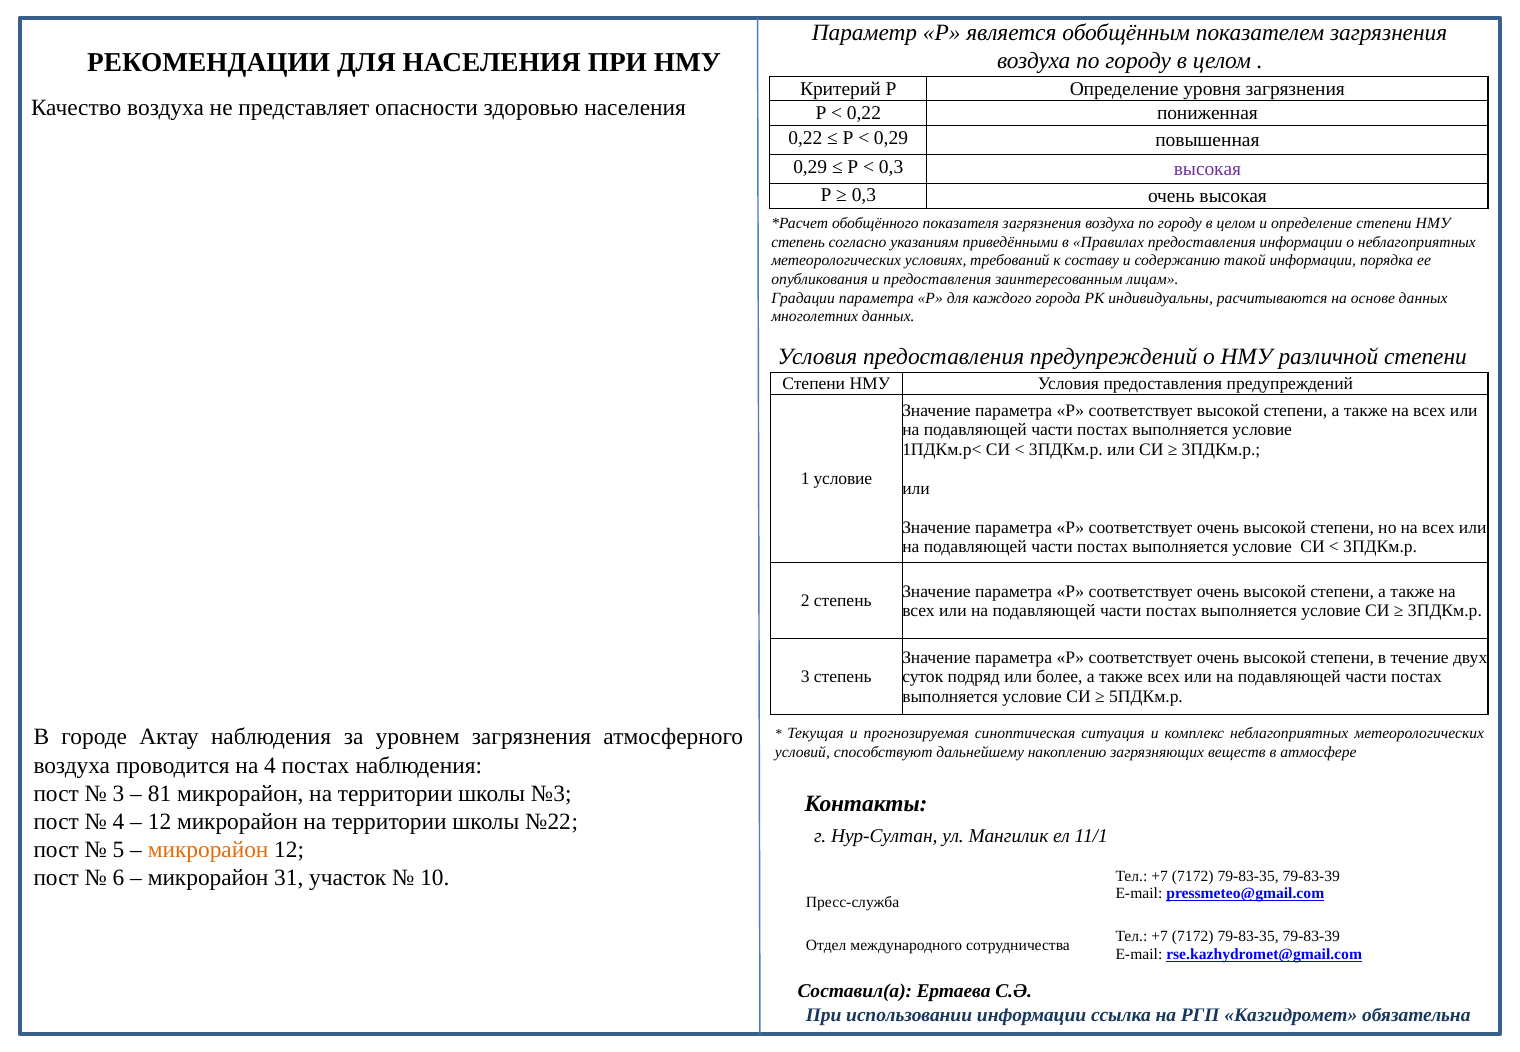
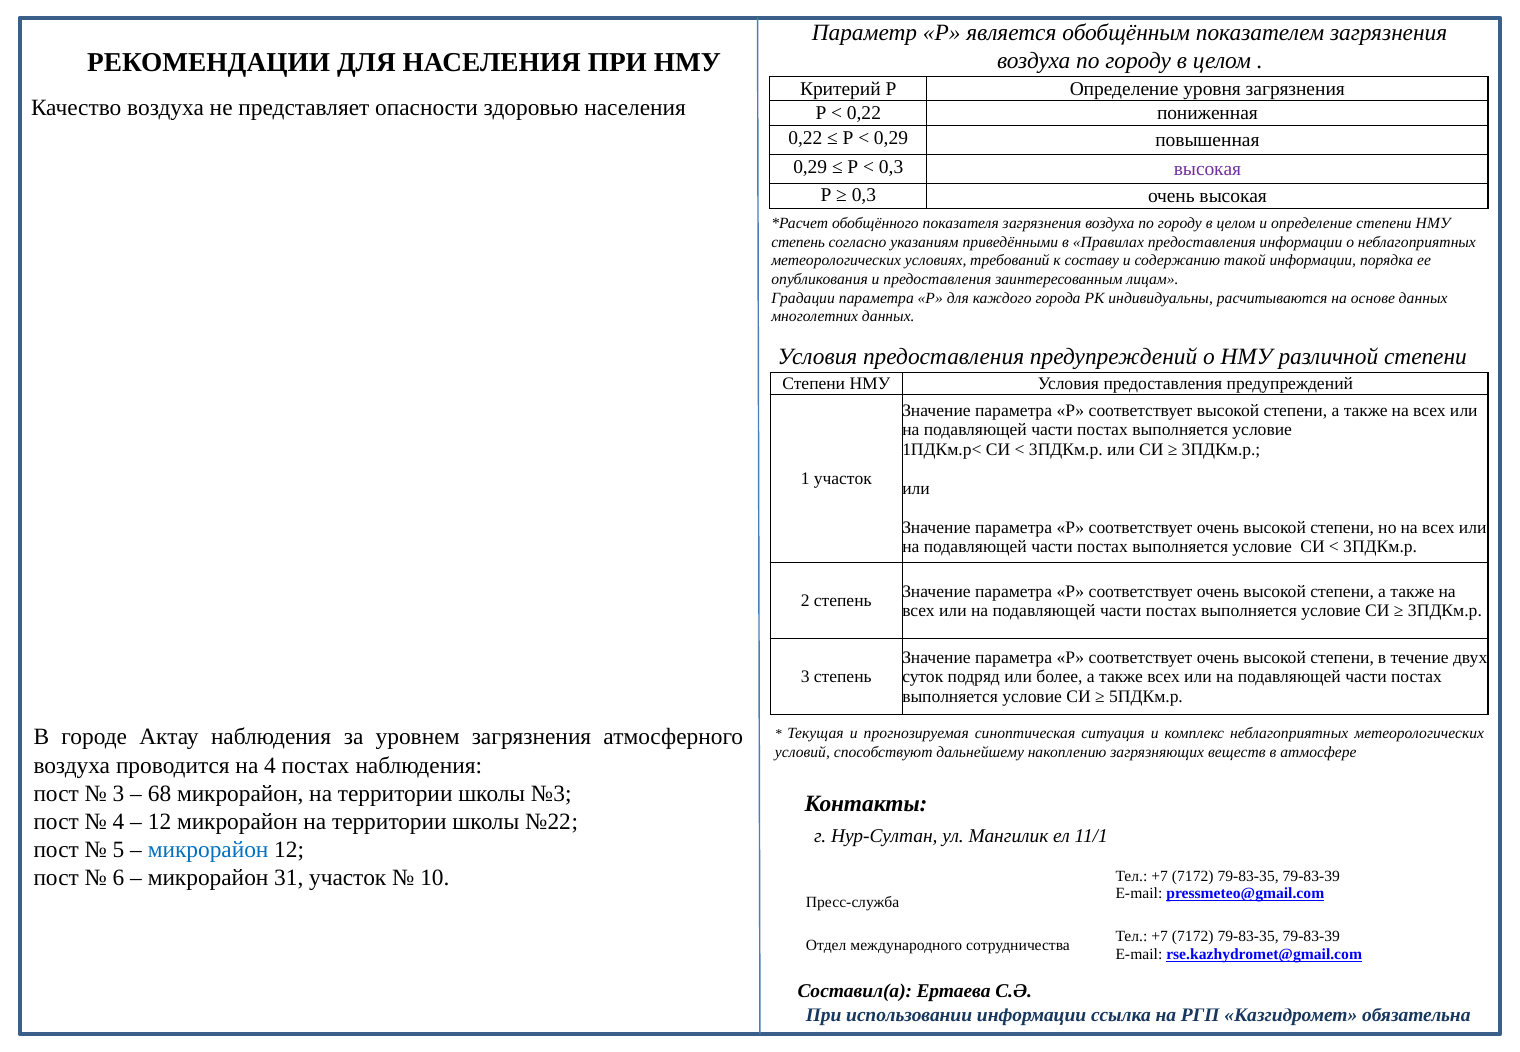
1 условие: условие -> участок (843, 479)
81: 81 -> 68 (160, 794)
микрорайон colour: orange -> blue (208, 850)
